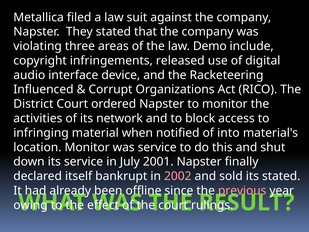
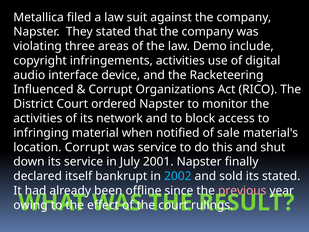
infringements released: released -> activities (180, 61)
into: into -> sale (228, 133)
location Monitor: Monitor -> Corrupt (87, 147)
2002 colour: pink -> light blue (178, 176)
